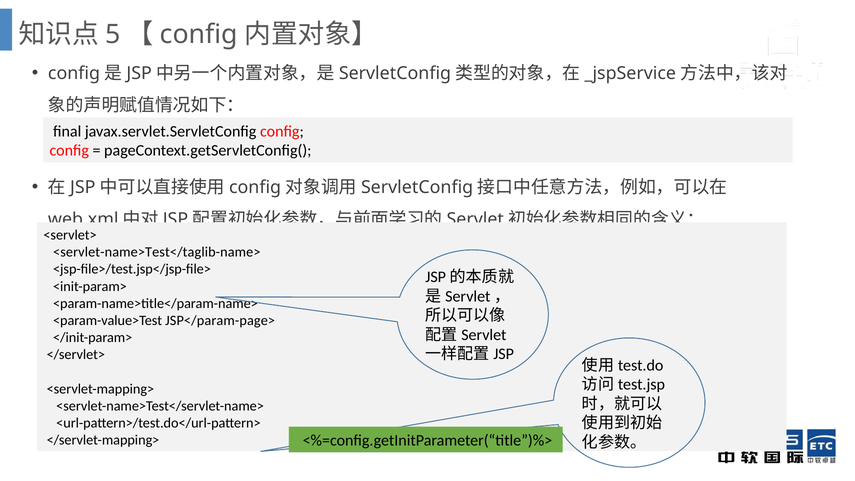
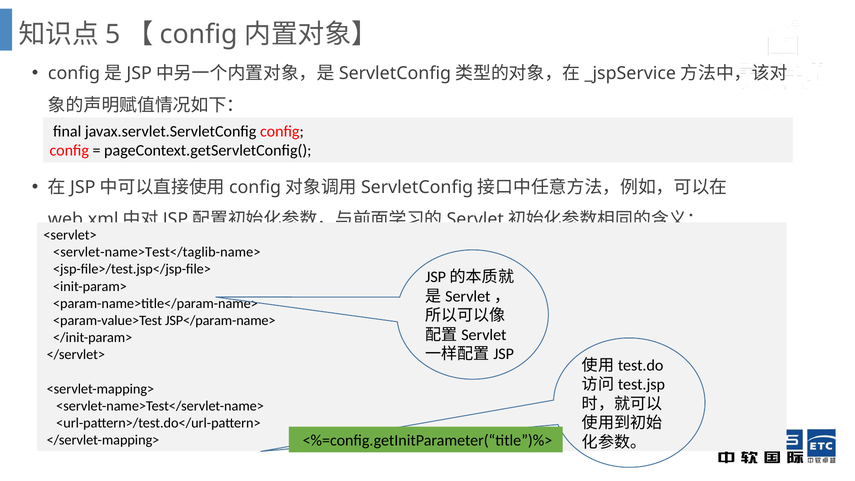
JSP</param-page>: JSP</param-page> -> JSP</param-name> (220, 320)
